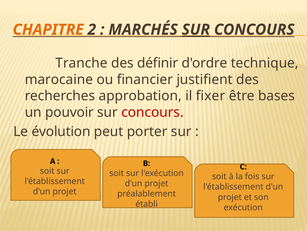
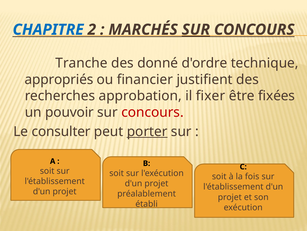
CHAPITRE colour: orange -> blue (48, 30)
définir: définir -> donné (158, 63)
marocaine: marocaine -> appropriés (59, 79)
bases: bases -> fixées (277, 96)
évolution: évolution -> consulter (61, 131)
porter underline: none -> present (147, 131)
